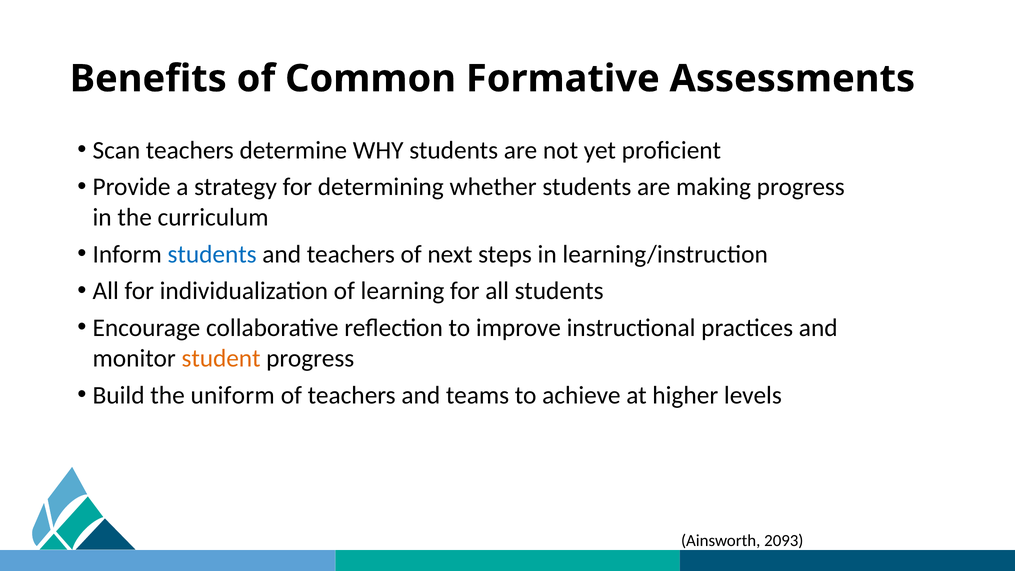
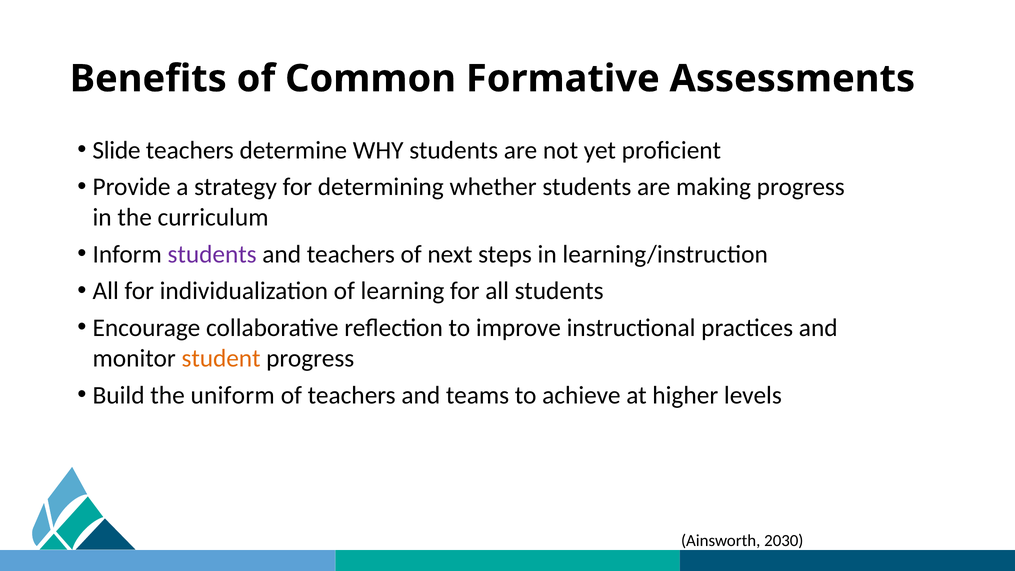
Scan: Scan -> Slide (117, 150)
students colour: blue -> purple (212, 254)
2093: 2093 -> 2030 (784, 541)
